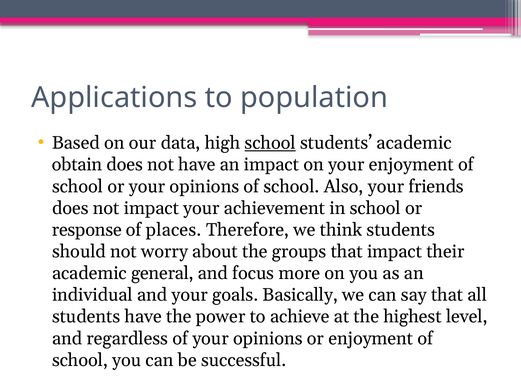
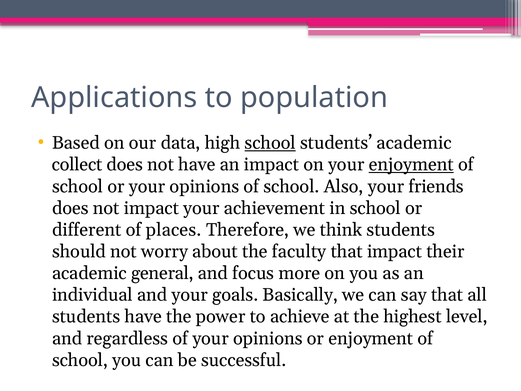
obtain: obtain -> collect (77, 165)
enjoyment underline: none -> present (411, 165)
response: response -> different (87, 230)
groups: groups -> faculty (299, 251)
